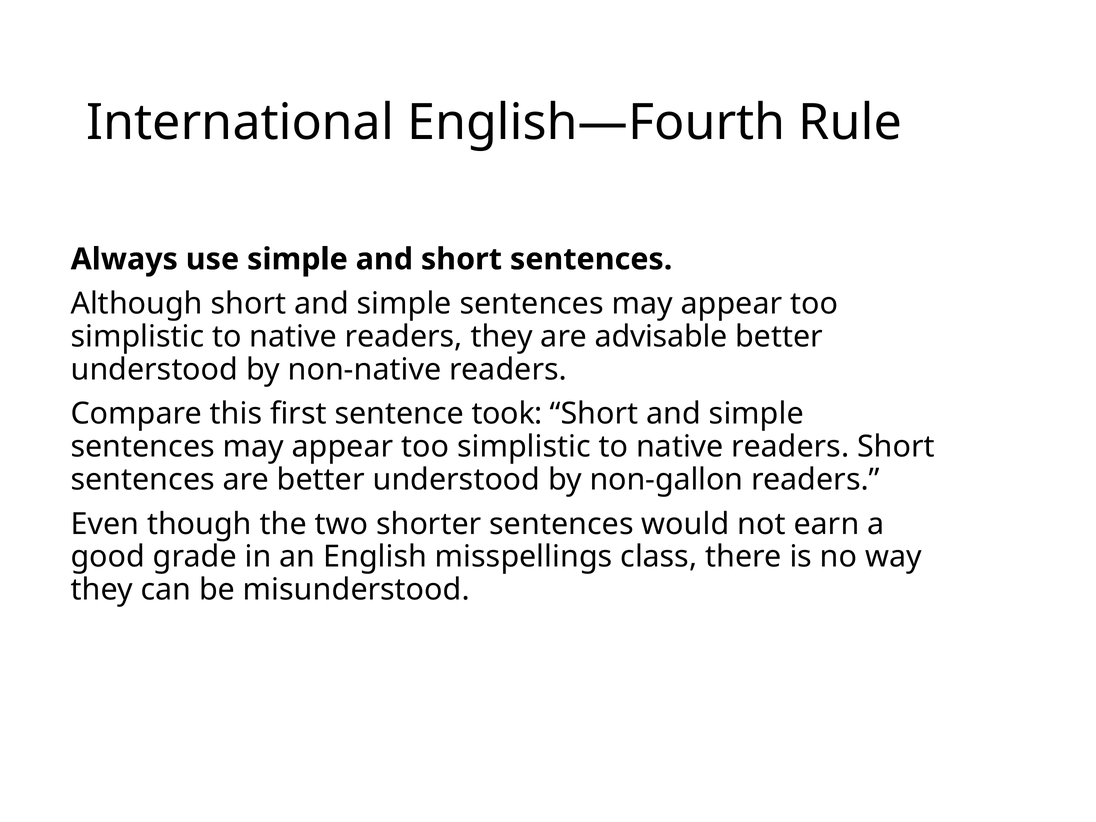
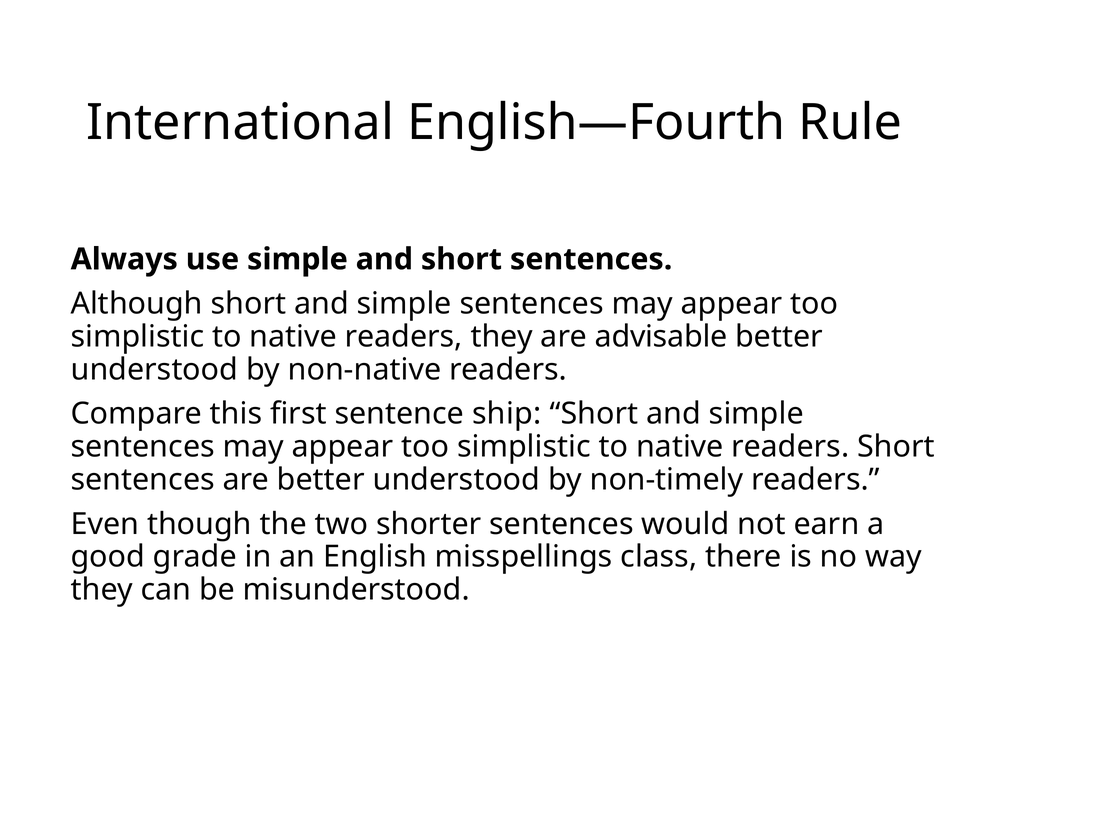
took: took -> ship (507, 414)
non-gallon: non-gallon -> non-timely (666, 480)
